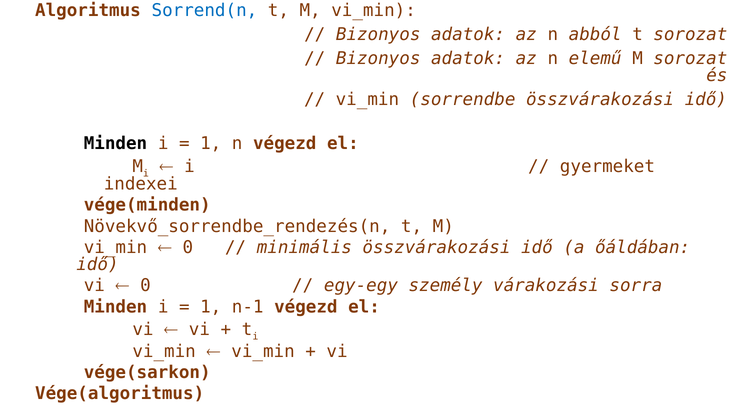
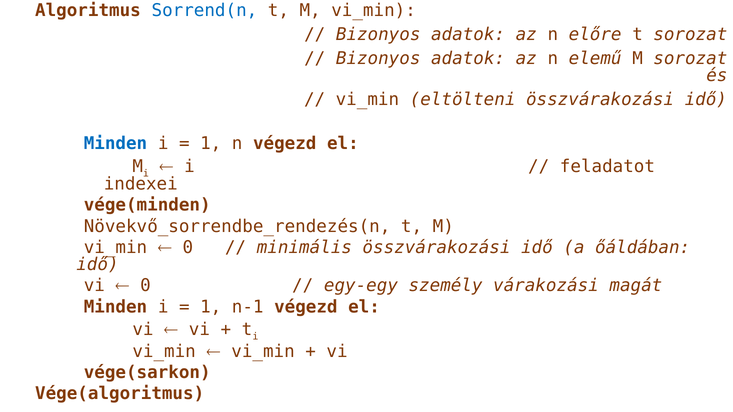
abból: abból -> előre (595, 35)
sorrendbe: sorrendbe -> eltölteni (463, 99)
Minden colour: black -> blue (115, 144)
gyermeket: gyermeket -> feladatot (607, 167)
sorra: sorra -> magát (636, 286)
